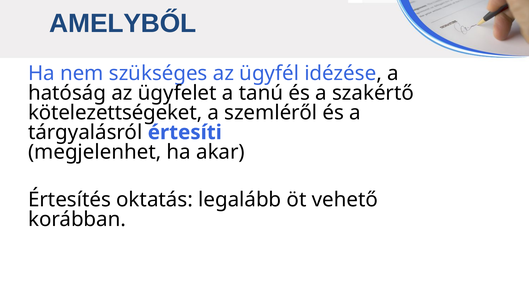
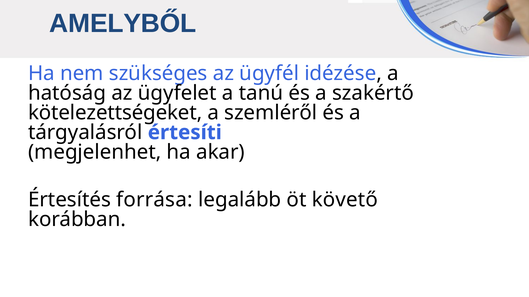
oktatás: oktatás -> forrása (154, 200)
vehető: vehető -> követő (345, 200)
